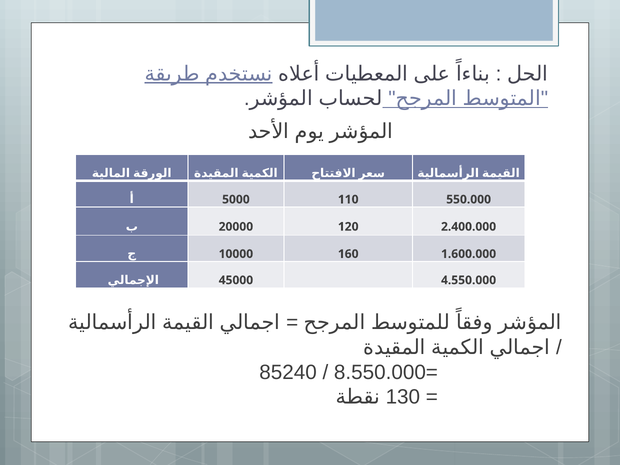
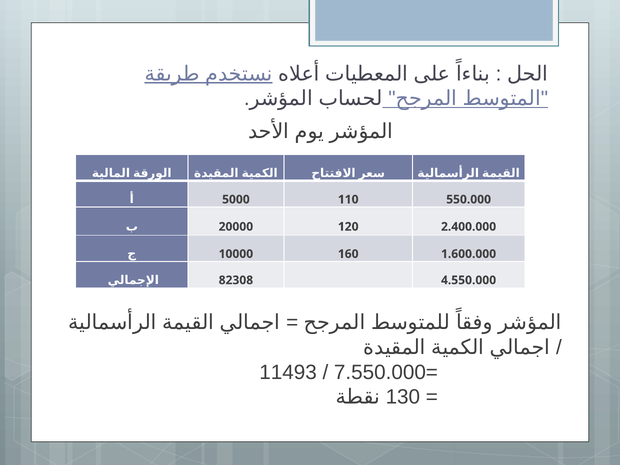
45000: 45000 -> 82308 (236, 280)
85240: 85240 -> 11493 (288, 372)
8.550.000: 8.550.000 -> 7.550.000 (380, 372)
